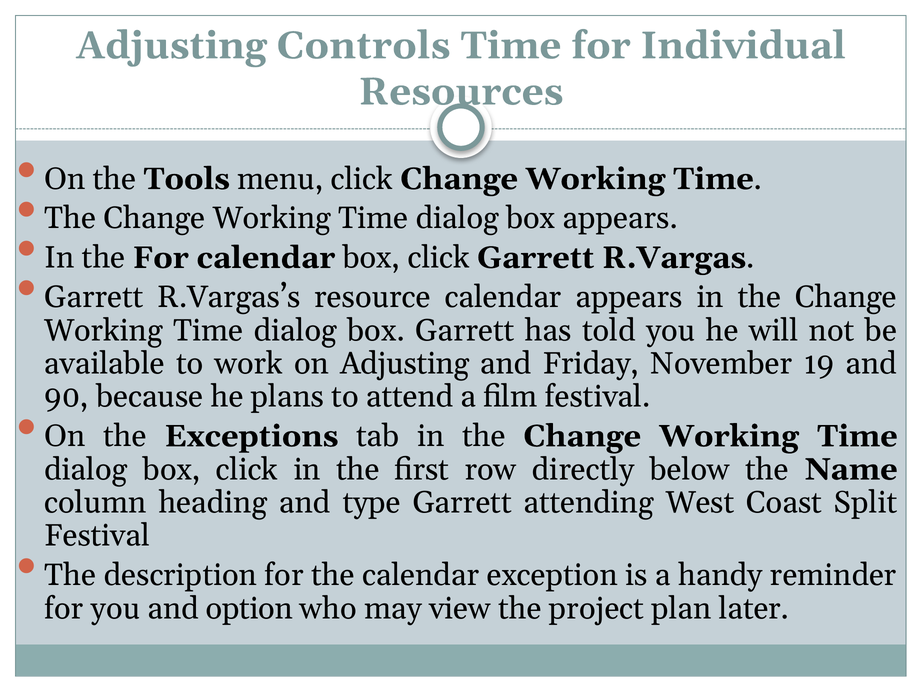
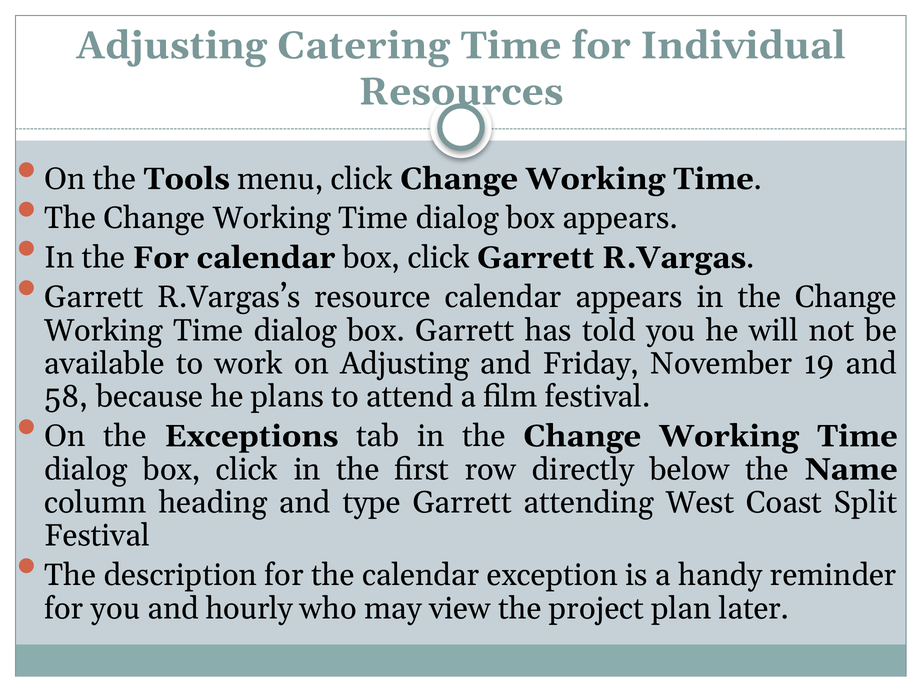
Controls: Controls -> Catering (364, 46)
90: 90 -> 58 (66, 396)
option: option -> hourly (249, 608)
